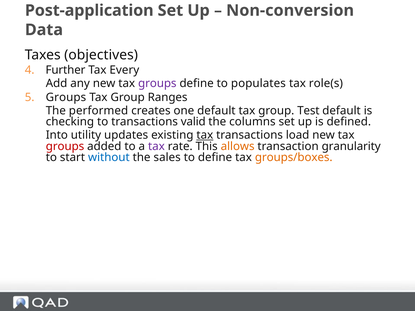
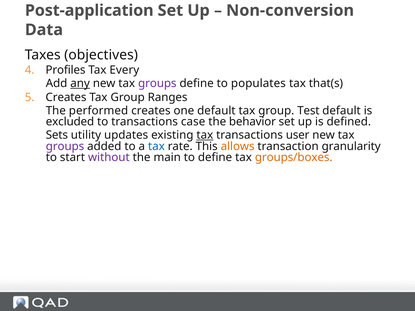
Further: Further -> Profiles (66, 70)
any underline: none -> present (80, 83)
role(s: role(s -> that(s (326, 83)
Groups: Groups -> Creates (66, 97)
checking: checking -> excluded (70, 122)
valid: valid -> case (193, 122)
columns: columns -> behavior (252, 122)
Into: Into -> Sets (57, 135)
load: load -> user (298, 135)
groups colour: red -> purple (65, 146)
tax colour: purple -> blue (156, 146)
without colour: blue -> purple (109, 157)
sales: sales -> main (167, 157)
